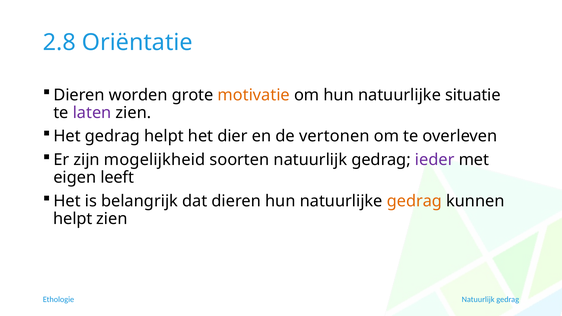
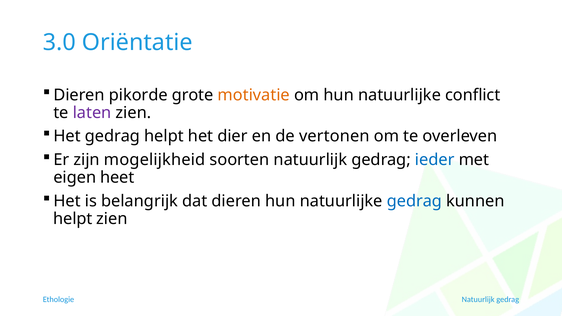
2.8: 2.8 -> 3.0 (59, 42)
worden: worden -> pikorde (138, 95)
situatie: situatie -> conflict (473, 95)
ieder colour: purple -> blue (435, 160)
leeft: leeft -> heet (117, 178)
gedrag colour: orange -> blue (414, 201)
